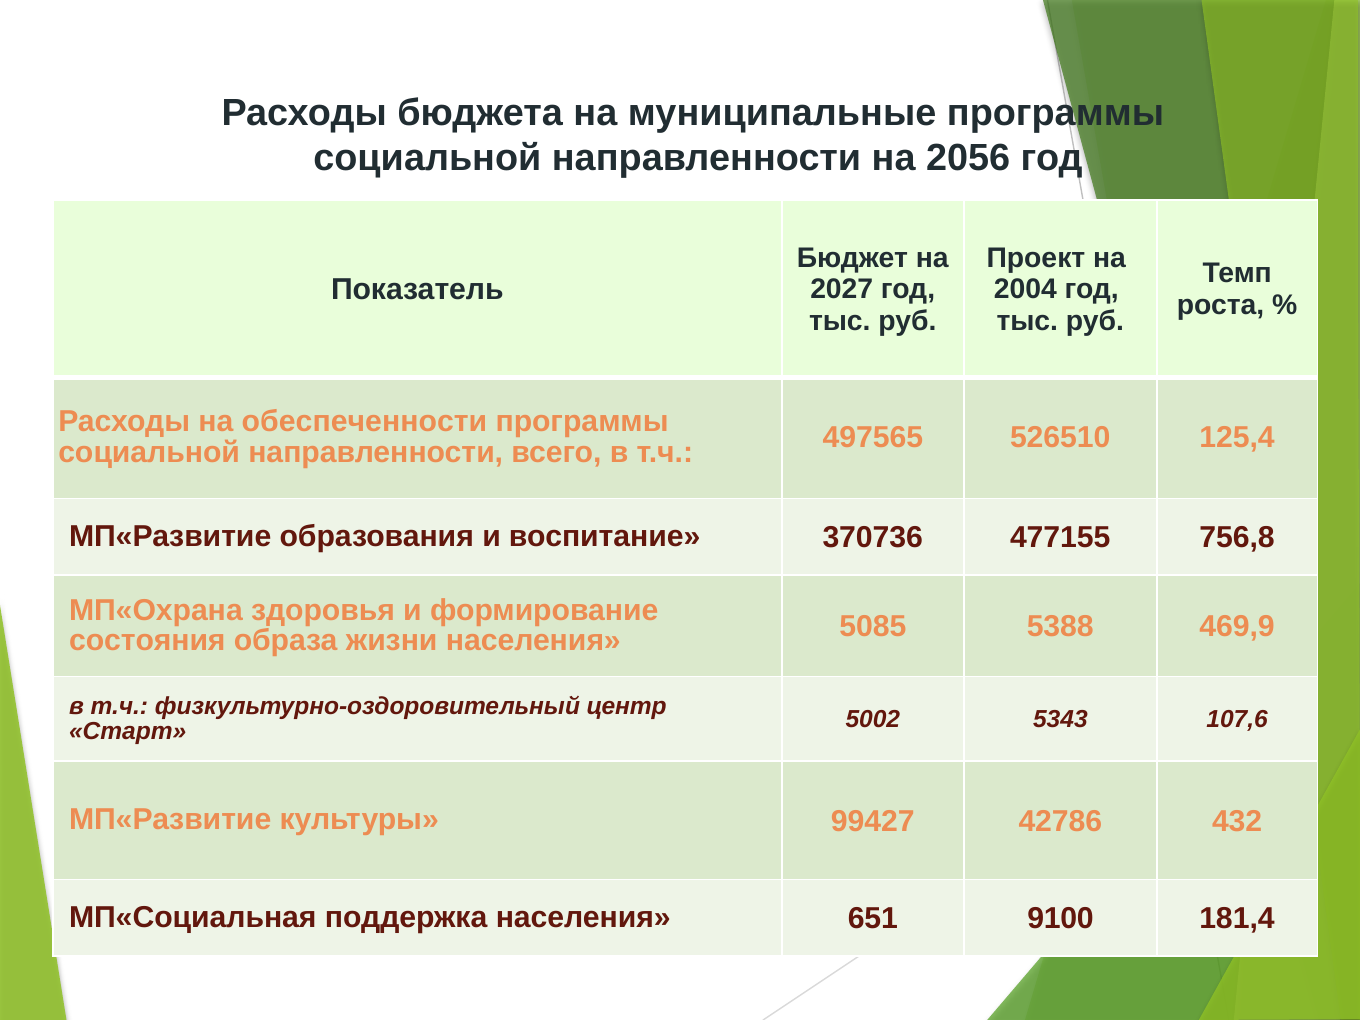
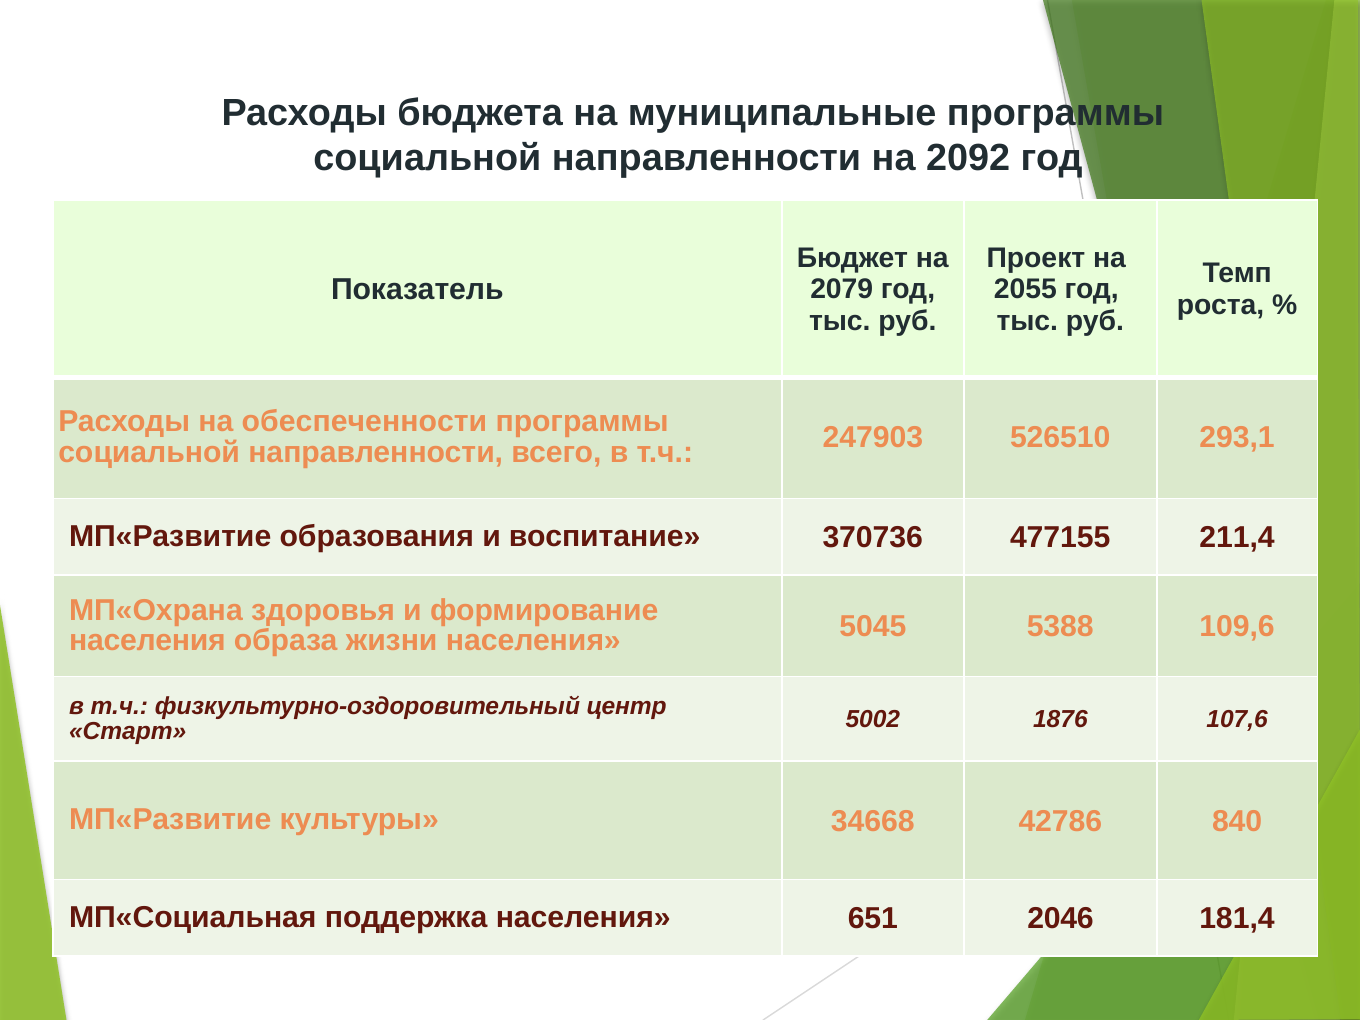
2056: 2056 -> 2092 (968, 158)
2027: 2027 -> 2079 (842, 289)
2004: 2004 -> 2055 (1025, 289)
497565: 497565 -> 247903 (873, 437)
125,4: 125,4 -> 293,1 (1237, 437)
756,8: 756,8 -> 211,4 (1237, 538)
состояния: состояния -> населения (147, 640)
5085: 5085 -> 5045 (873, 627)
469,9: 469,9 -> 109,6 (1237, 627)
5343: 5343 -> 1876 (1060, 720)
99427: 99427 -> 34668 (873, 821)
432: 432 -> 840 (1237, 821)
9100: 9100 -> 2046 (1061, 919)
